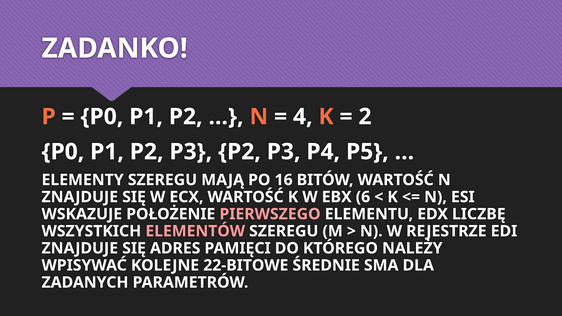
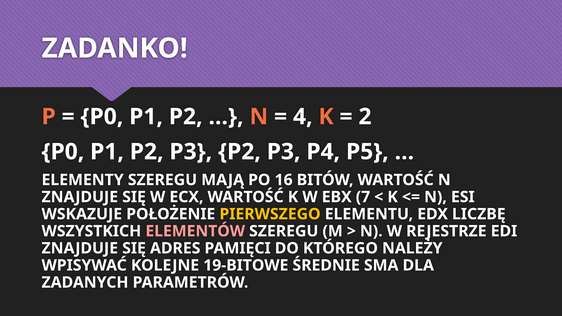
6: 6 -> 7 (363, 197)
PIERWSZEGO colour: pink -> yellow (270, 214)
22-BITOWE: 22-BITOWE -> 19-BITOWE (246, 265)
